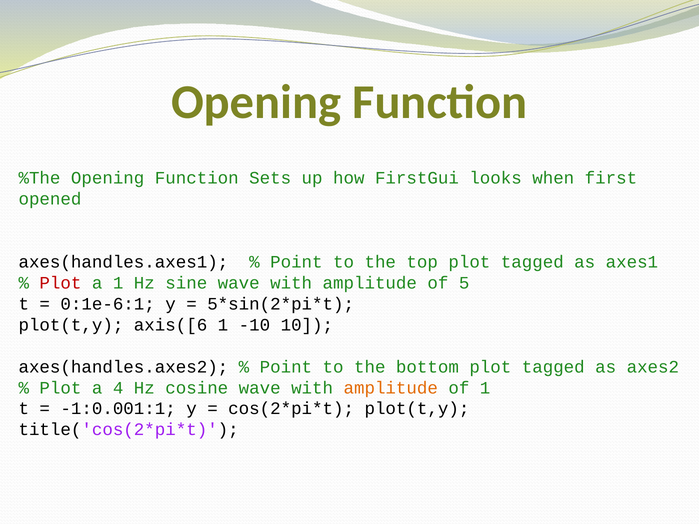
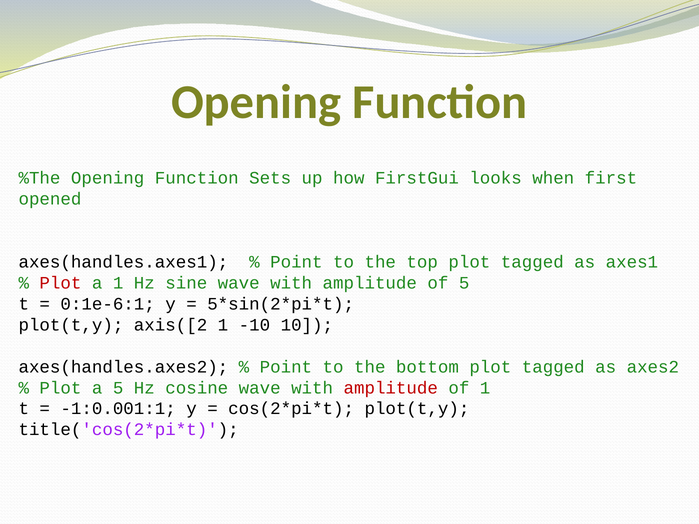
axis([6: axis([6 -> axis([2 (171, 325)
a 4: 4 -> 5 (118, 388)
amplitude colour: orange -> red (391, 388)
